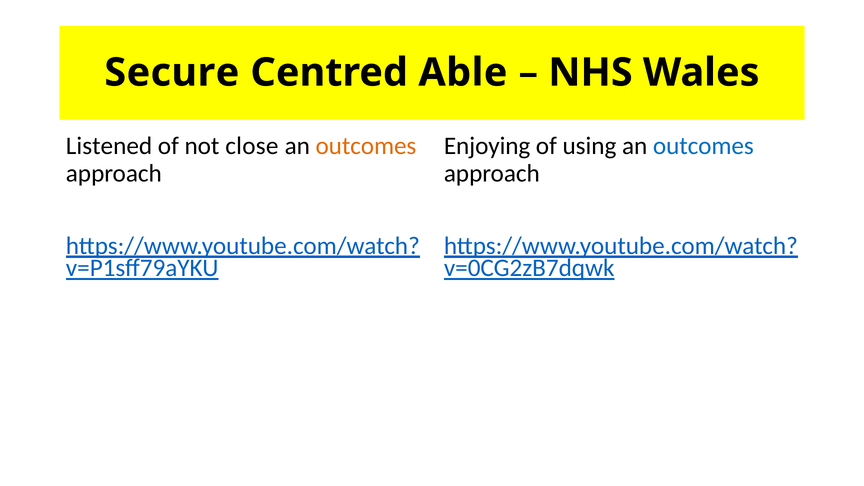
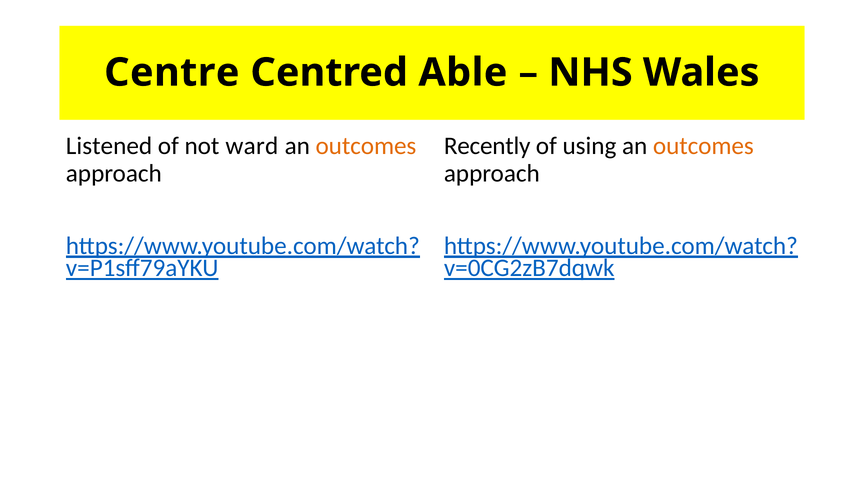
Secure: Secure -> Centre (172, 73)
close: close -> ward (252, 146)
Enjoying: Enjoying -> Recently (487, 146)
outcomes colour: blue -> orange (703, 146)
